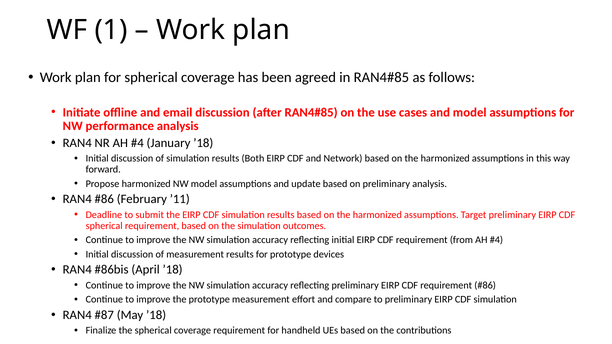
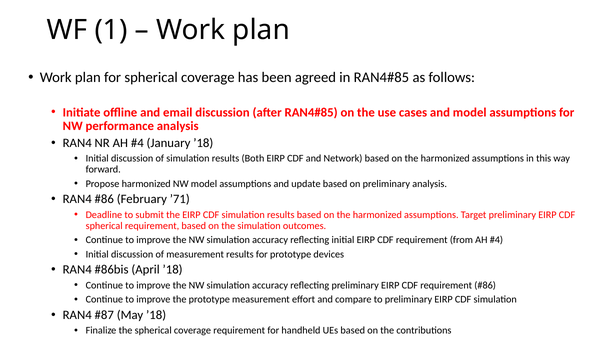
’11: ’11 -> ’71 (180, 199)
